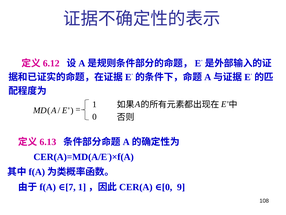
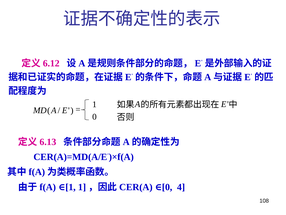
7: 7 -> 1 (71, 187)
9: 9 -> 4 (181, 187)
